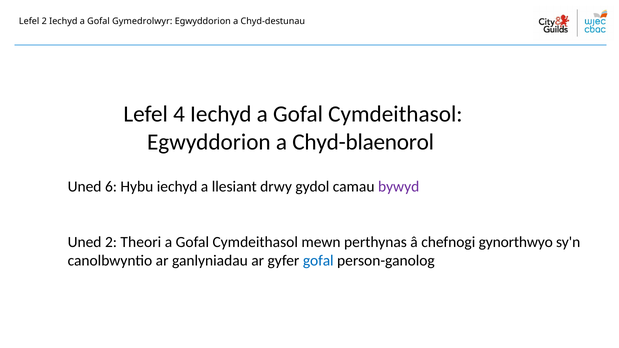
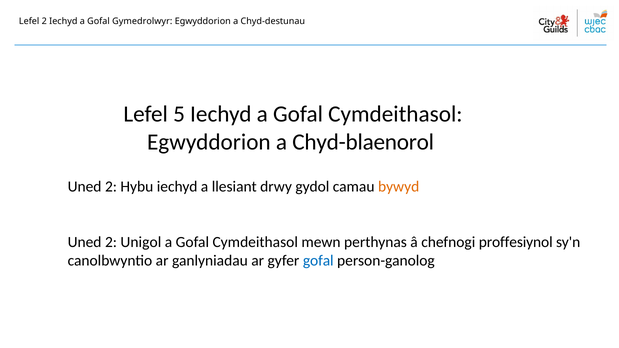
4: 4 -> 5 (179, 114)
6: 6 -> 2 (111, 187)
bywyd colour: purple -> orange (399, 187)
Theori: Theori -> Unigol (141, 242)
gynorthwyo: gynorthwyo -> proffesiynol (516, 242)
